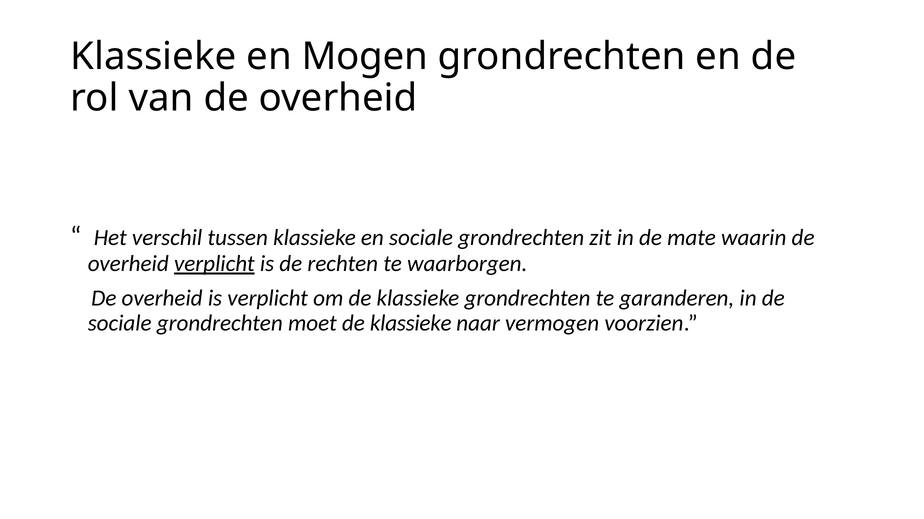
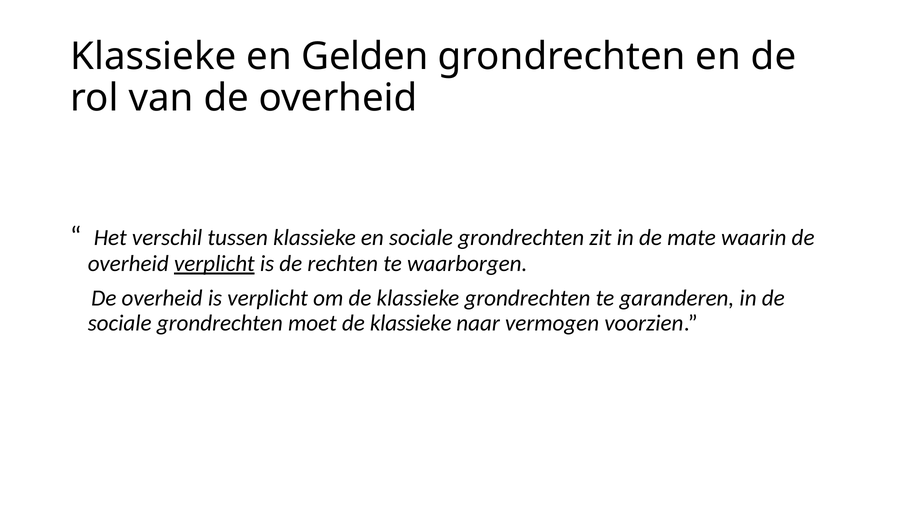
Mogen: Mogen -> Gelden (365, 57)
